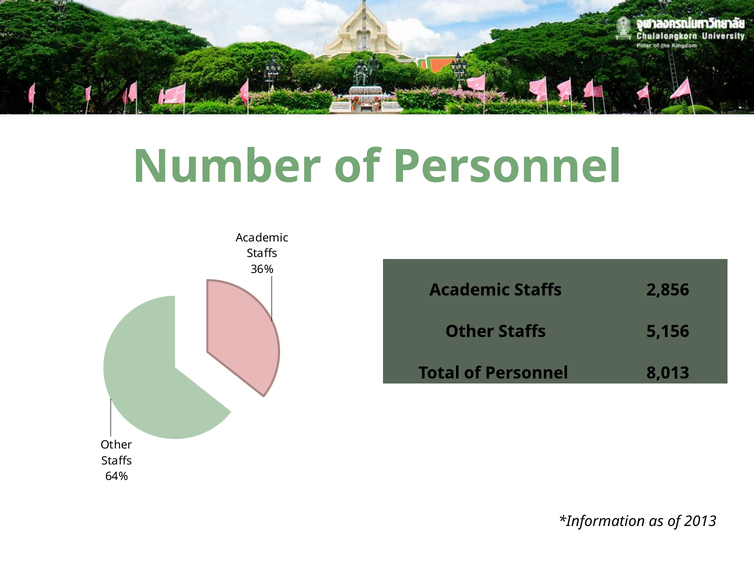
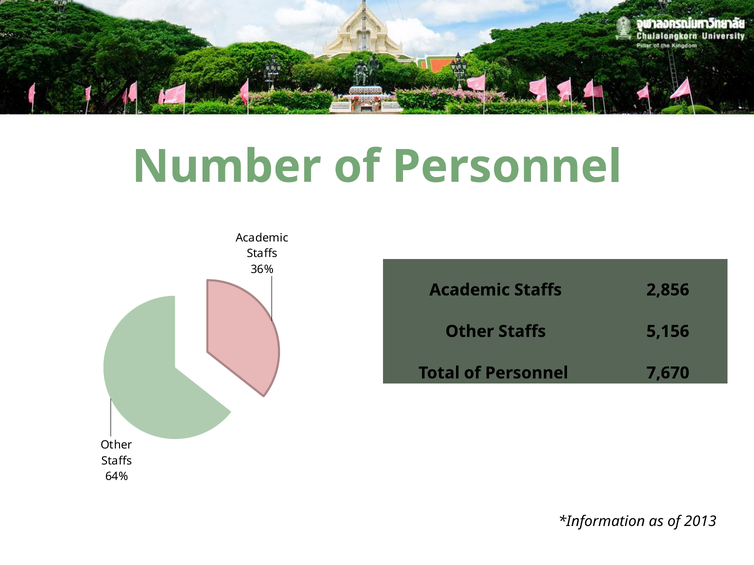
8,013: 8,013 -> 7,670 (668, 373)
